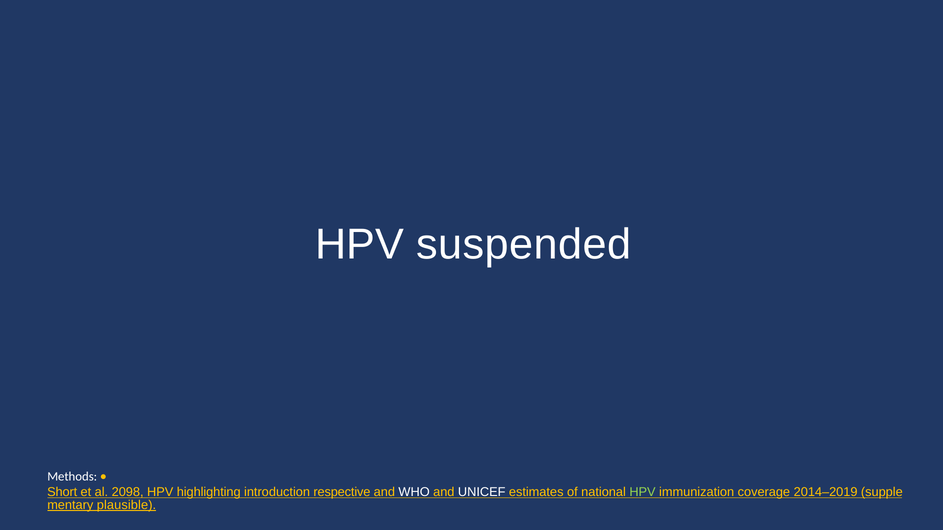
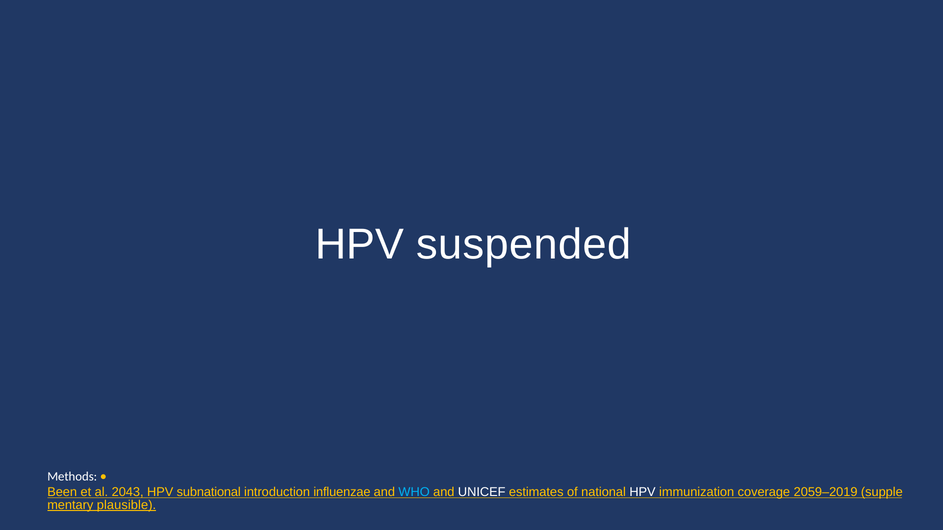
Short: Short -> Been (62, 492)
2098: 2098 -> 2043 (128, 492)
highlighting: highlighting -> subnational (209, 492)
respective: respective -> influenzae (342, 492)
WHO colour: white -> light blue (414, 492)
HPV colour: light green -> white (642, 492)
2014–2019: 2014–2019 -> 2059–2019 (826, 492)
